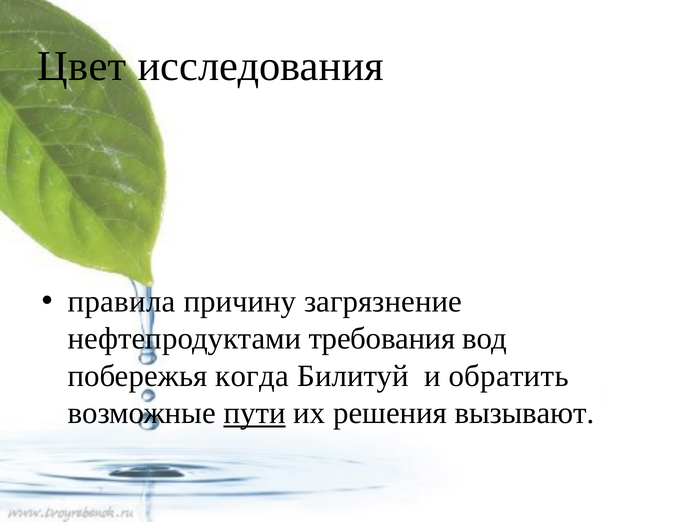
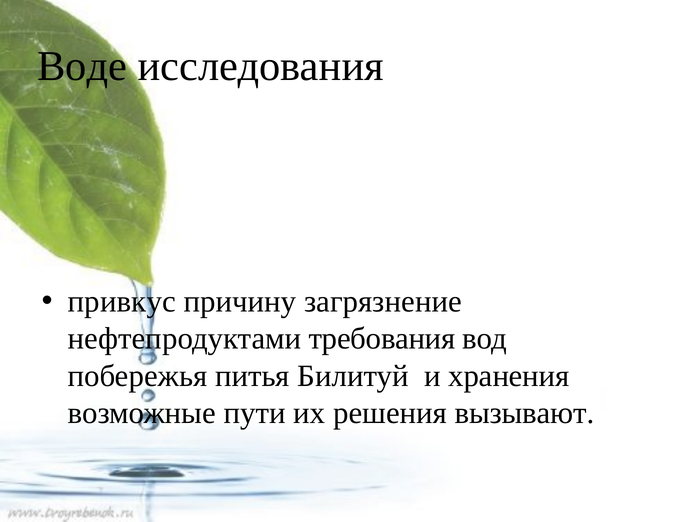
Цвет: Цвет -> Воде (82, 66)
правила: правила -> привкус (122, 301)
когда: когда -> питья (252, 375)
обратить: обратить -> хранения (509, 375)
пути underline: present -> none (255, 412)
